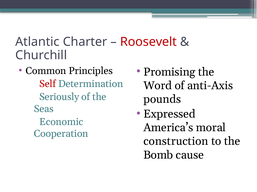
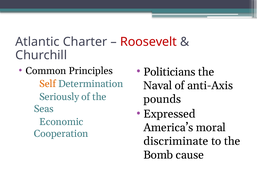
Promising: Promising -> Politicians (169, 72)
Self colour: red -> orange (48, 84)
Word: Word -> Naval (158, 86)
construction: construction -> discriminate (176, 142)
